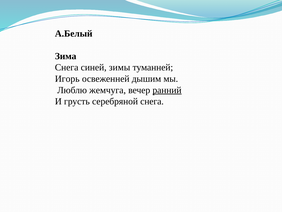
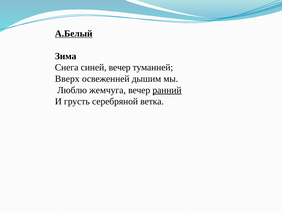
А.Белый underline: none -> present (74, 33)
синей зимы: зимы -> вечер (120, 67)
Игорь: Игорь -> Вверх (67, 79)
серебряной снега: снега -> ветка (152, 101)
